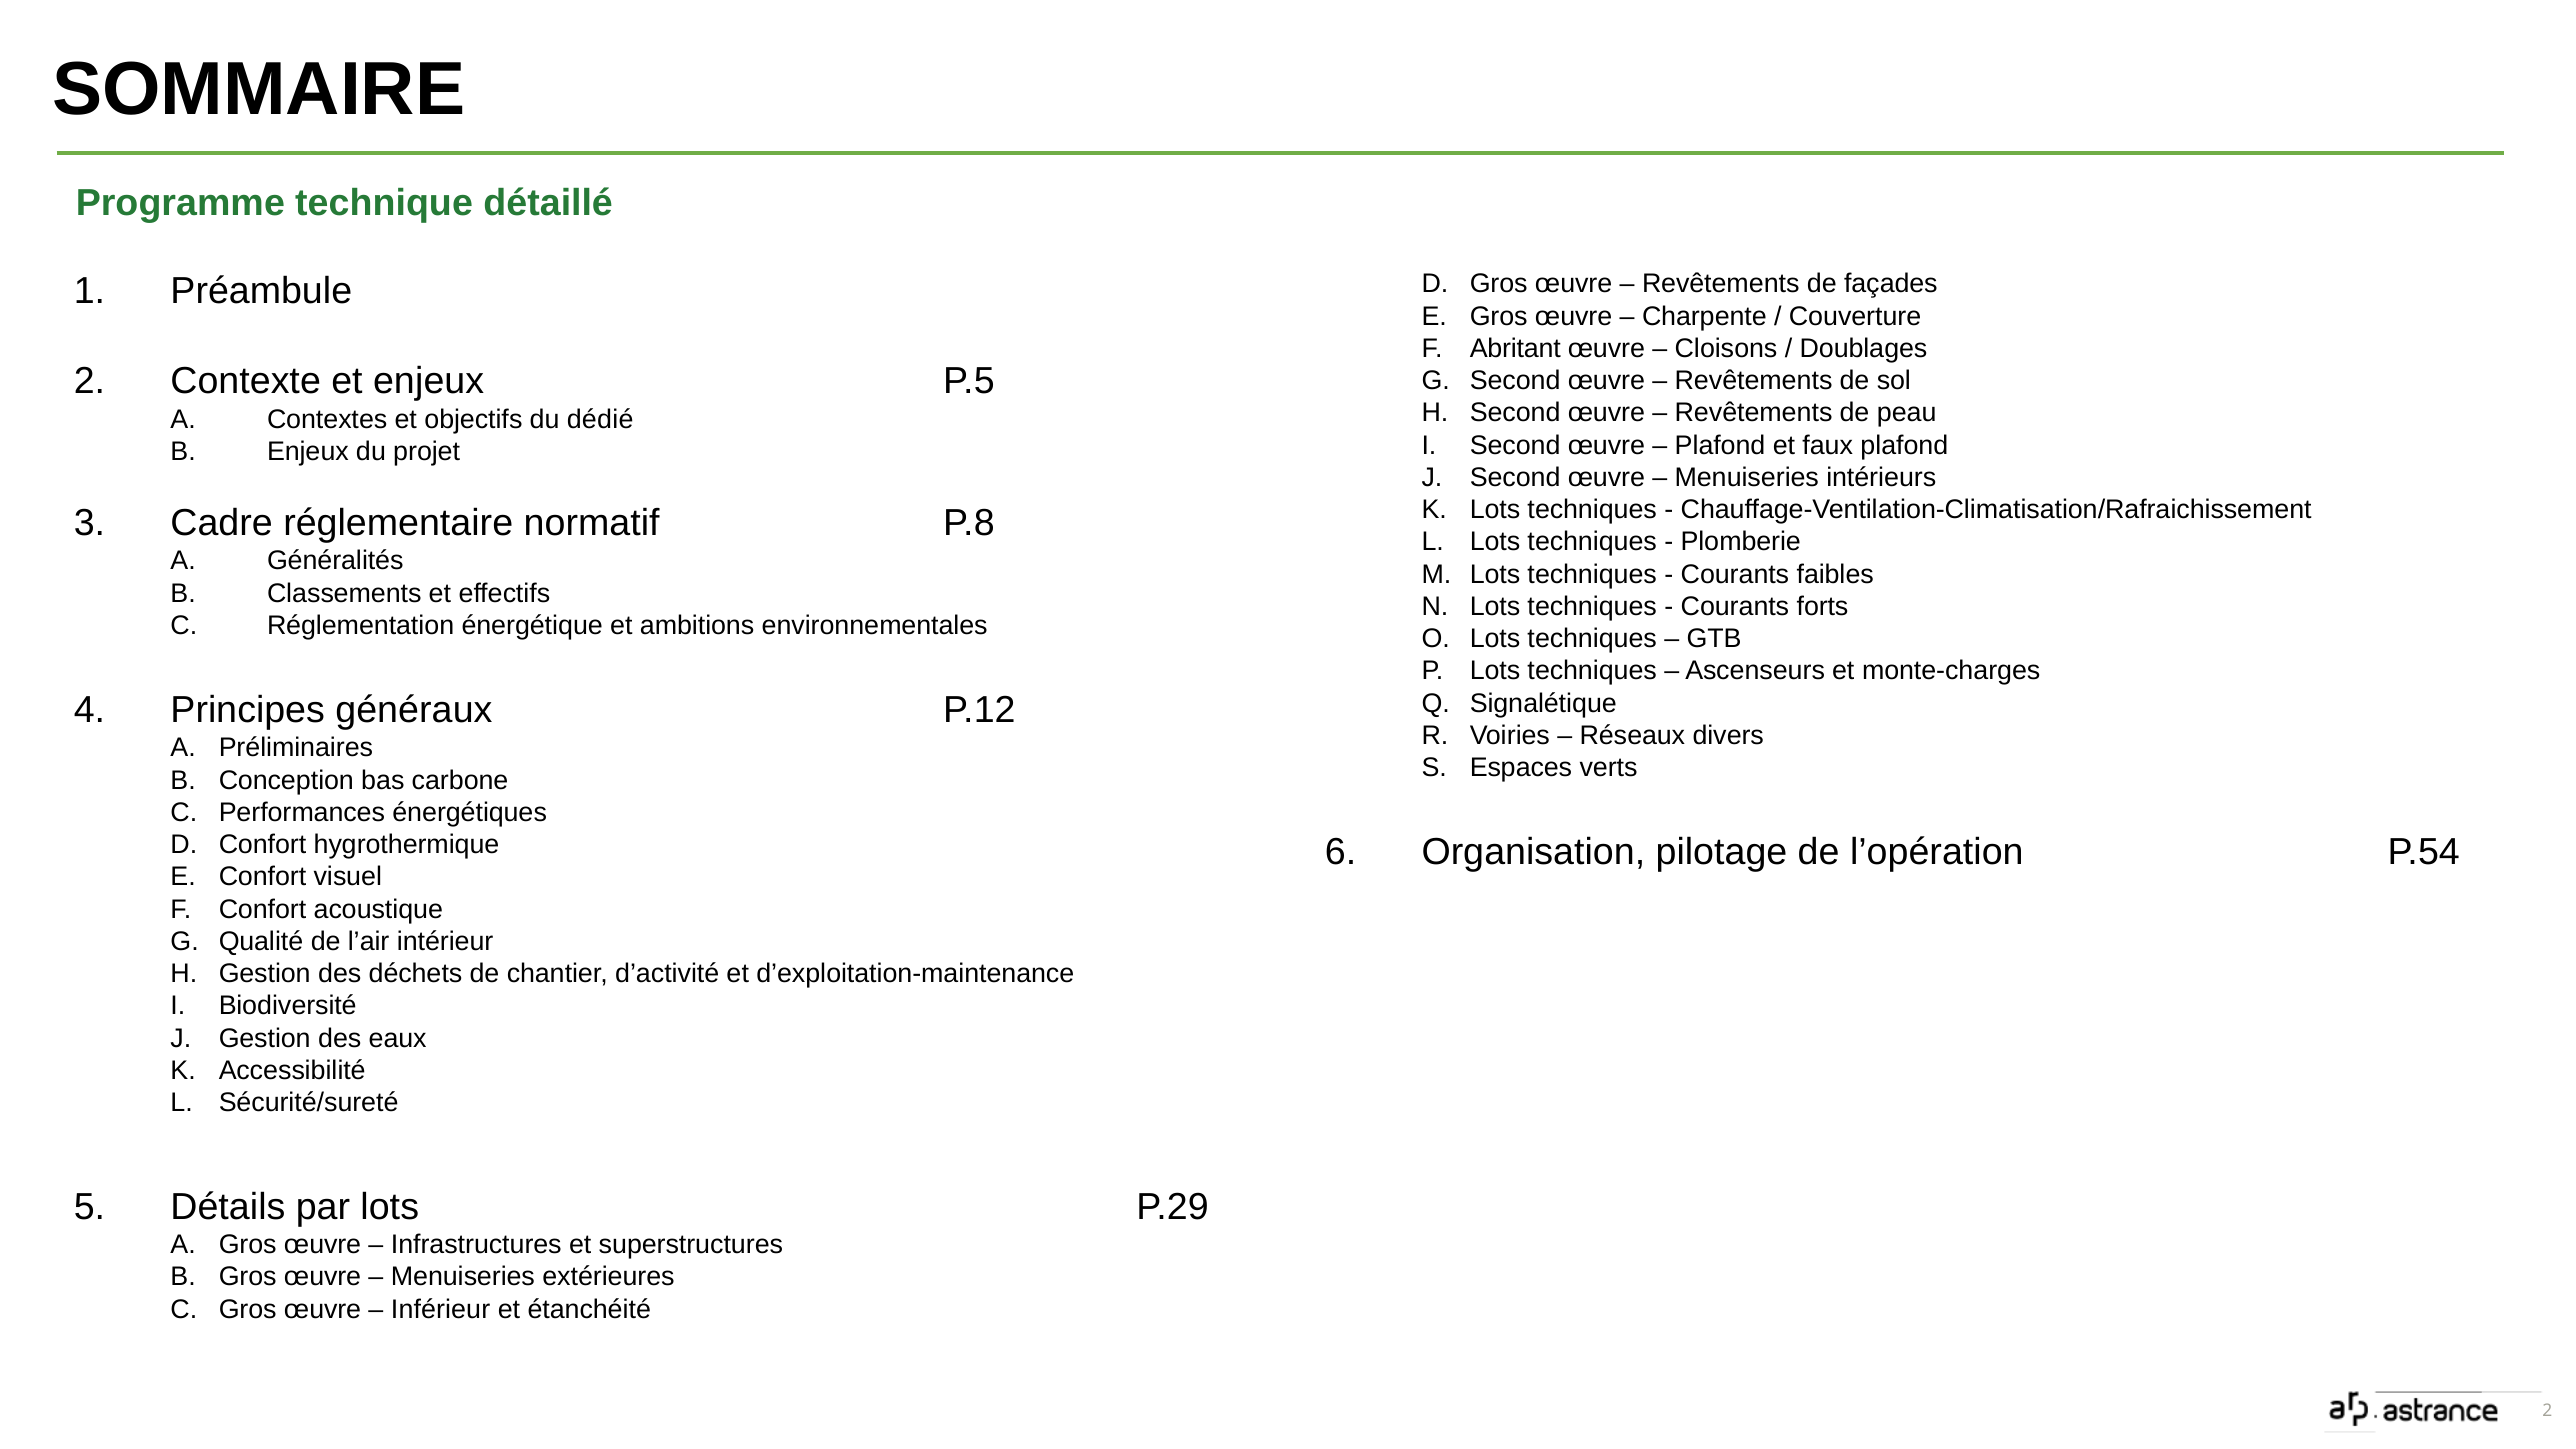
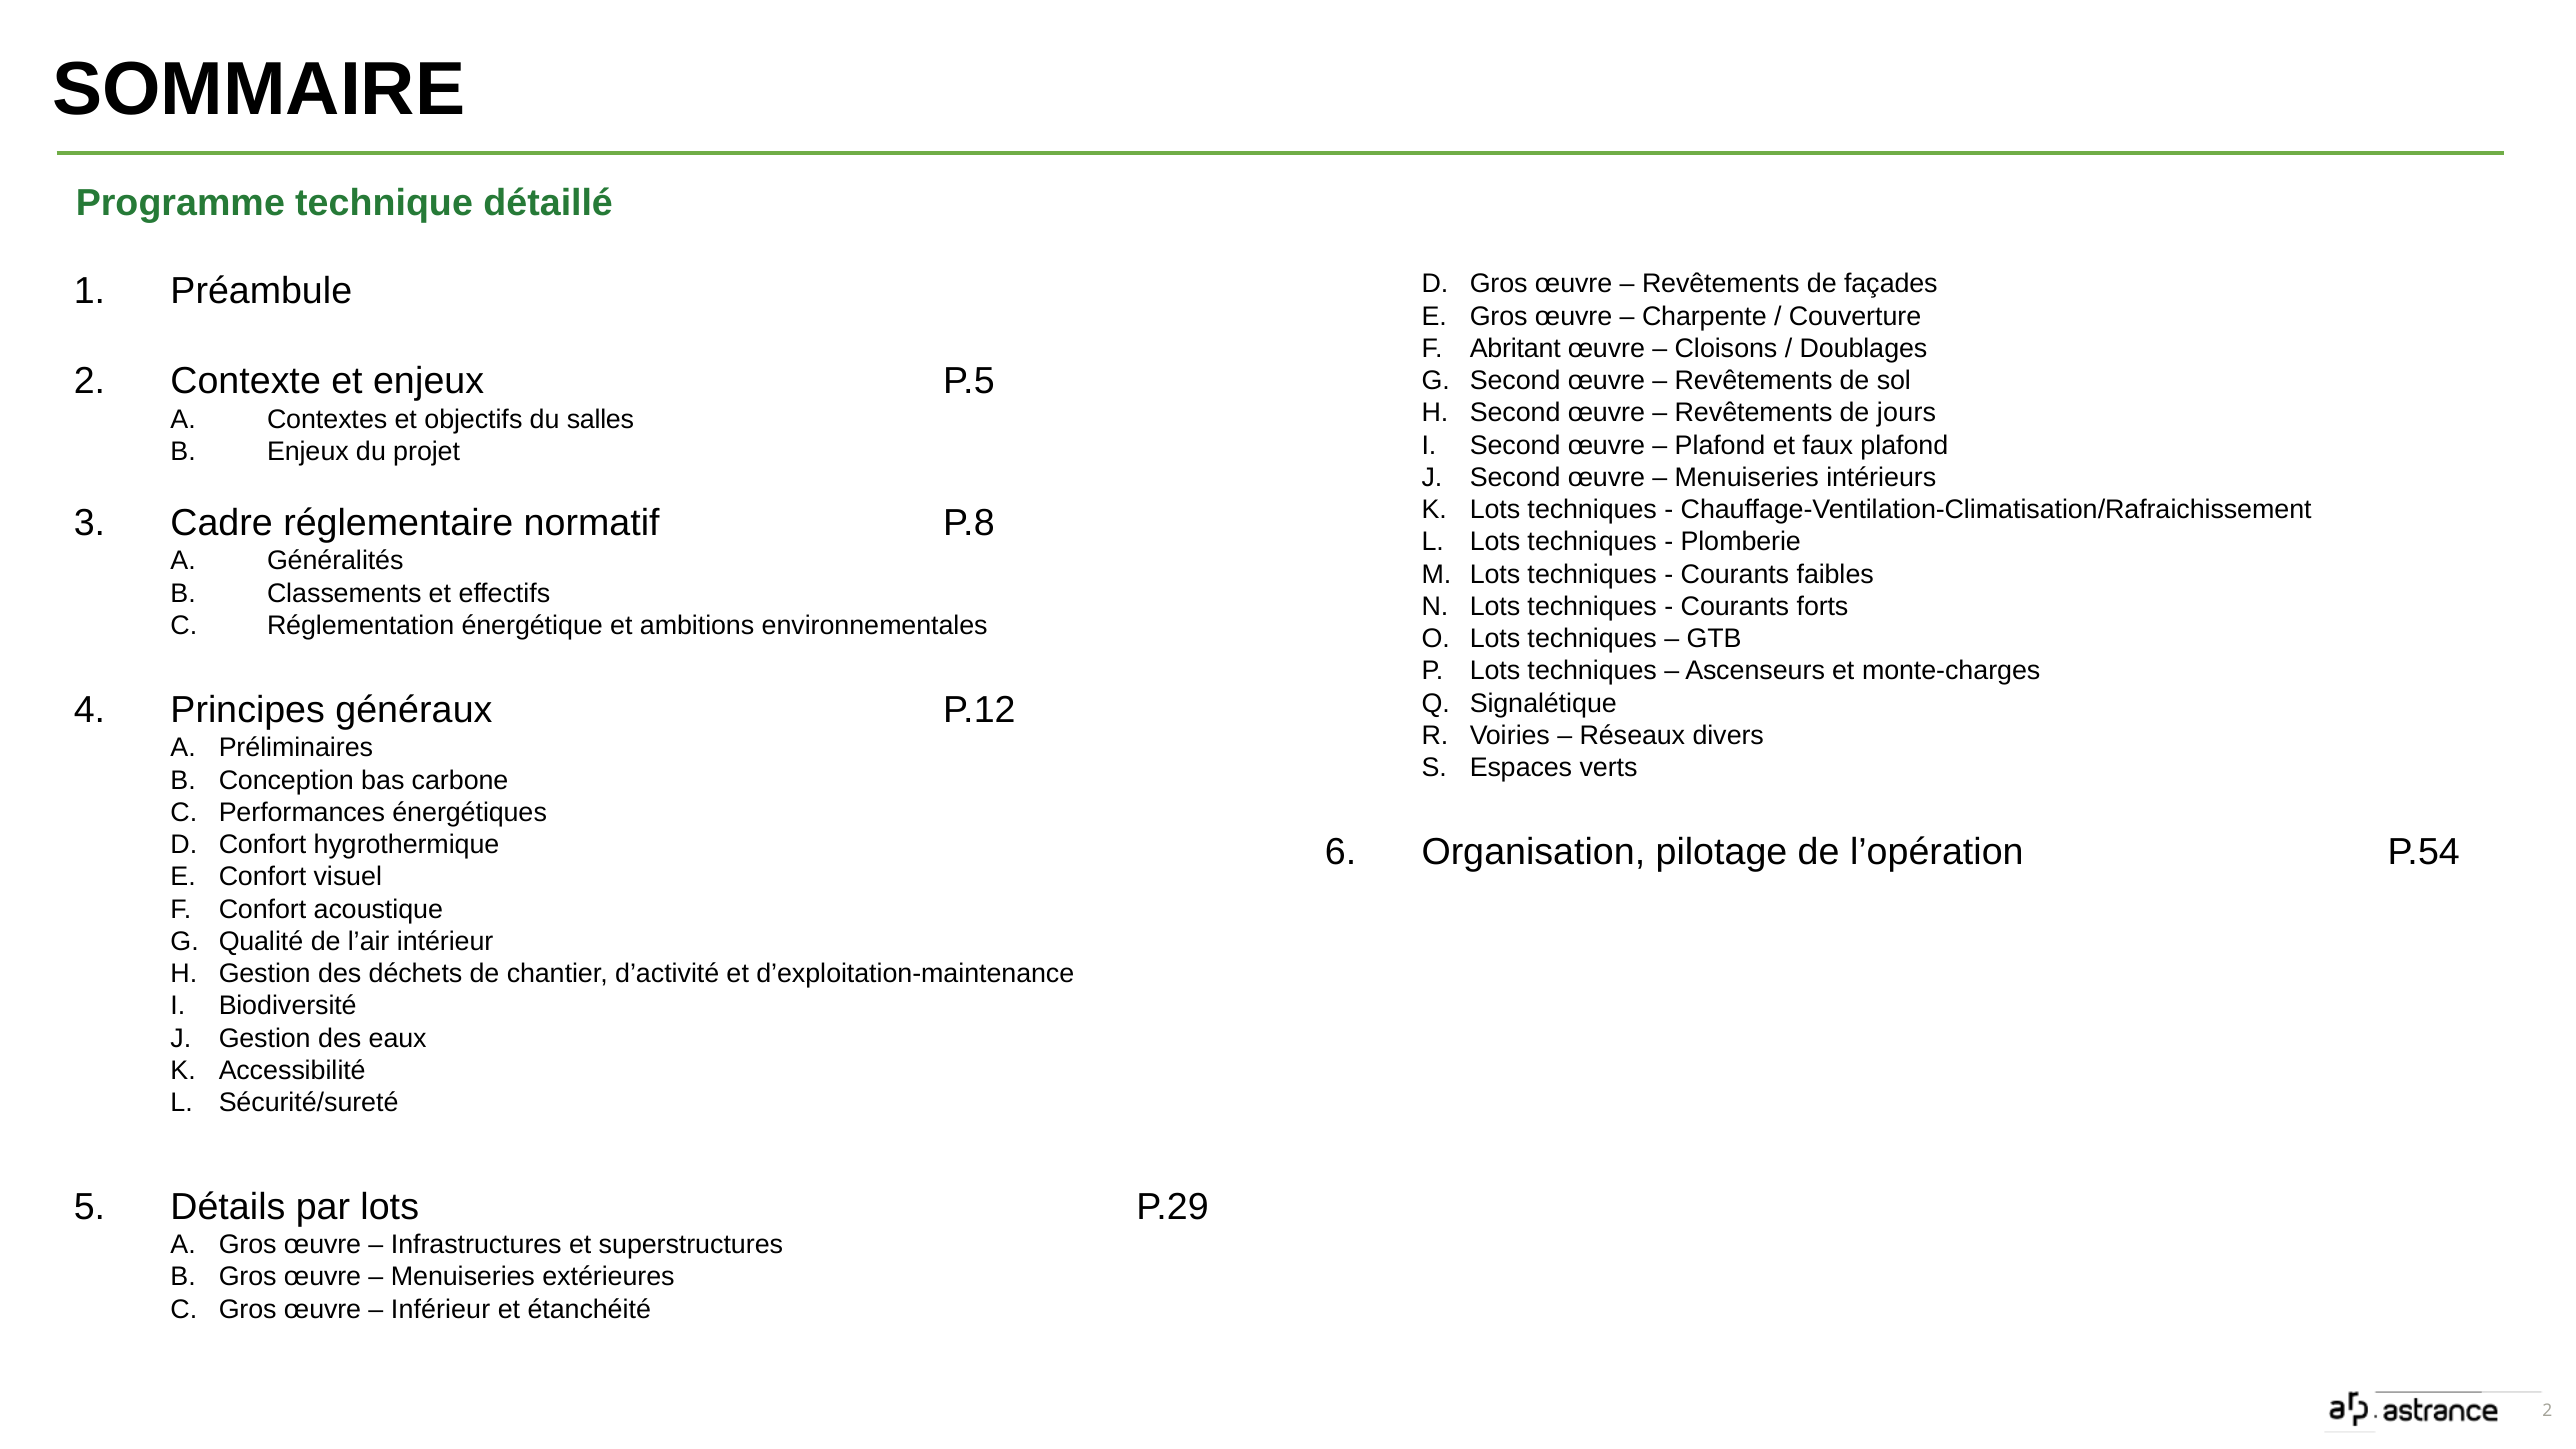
peau: peau -> jours (1907, 413)
dédié: dédié -> salles (600, 419)
